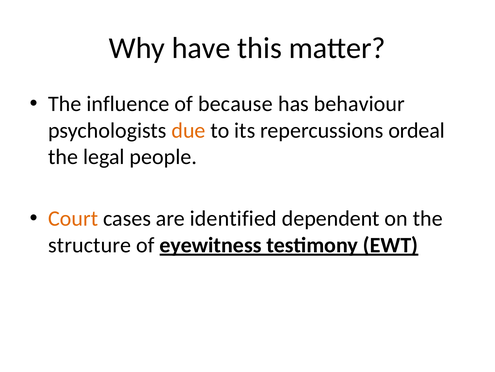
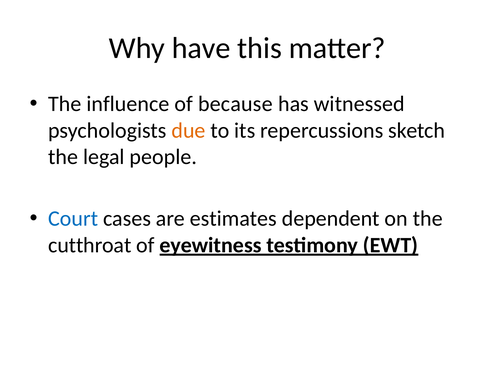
behaviour: behaviour -> witnessed (359, 104)
ordeal: ordeal -> sketch (417, 130)
Court colour: orange -> blue (73, 218)
identified: identified -> estimates (233, 218)
structure: structure -> cutthroat (90, 245)
